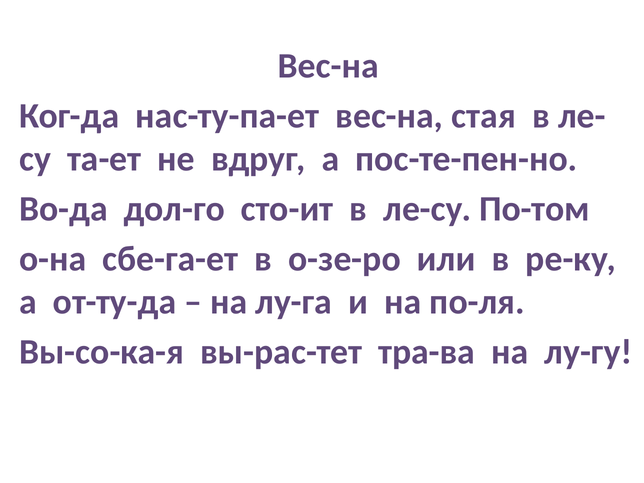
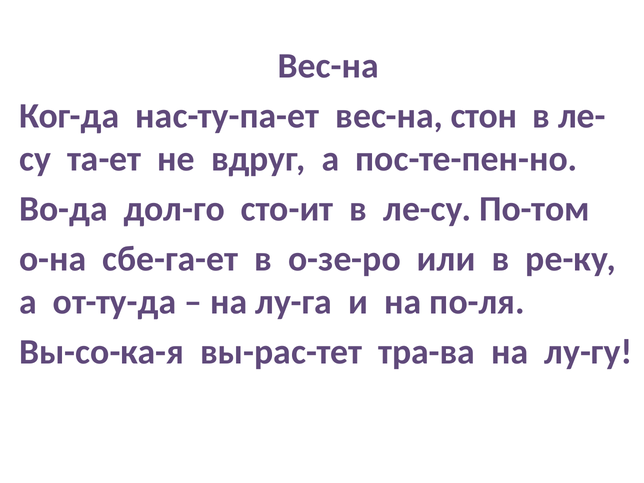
стая: стая -> стон (484, 116)
